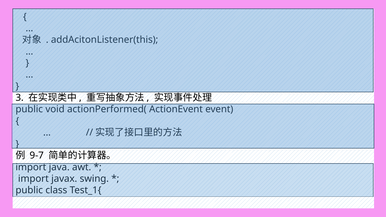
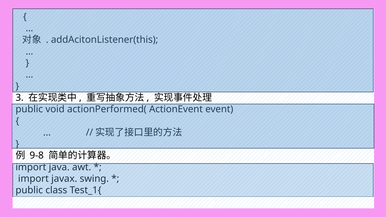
9-7: 9-7 -> 9-8 (37, 156)
